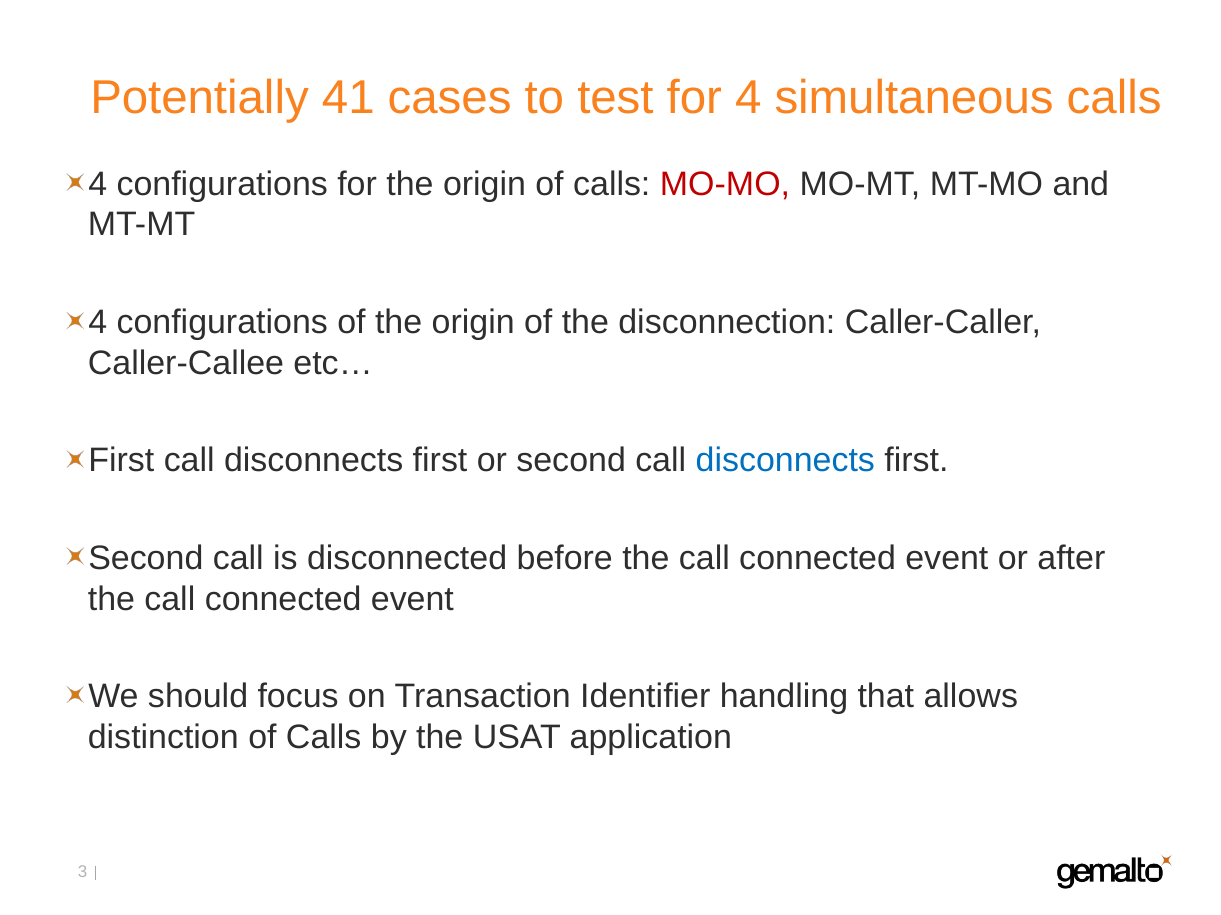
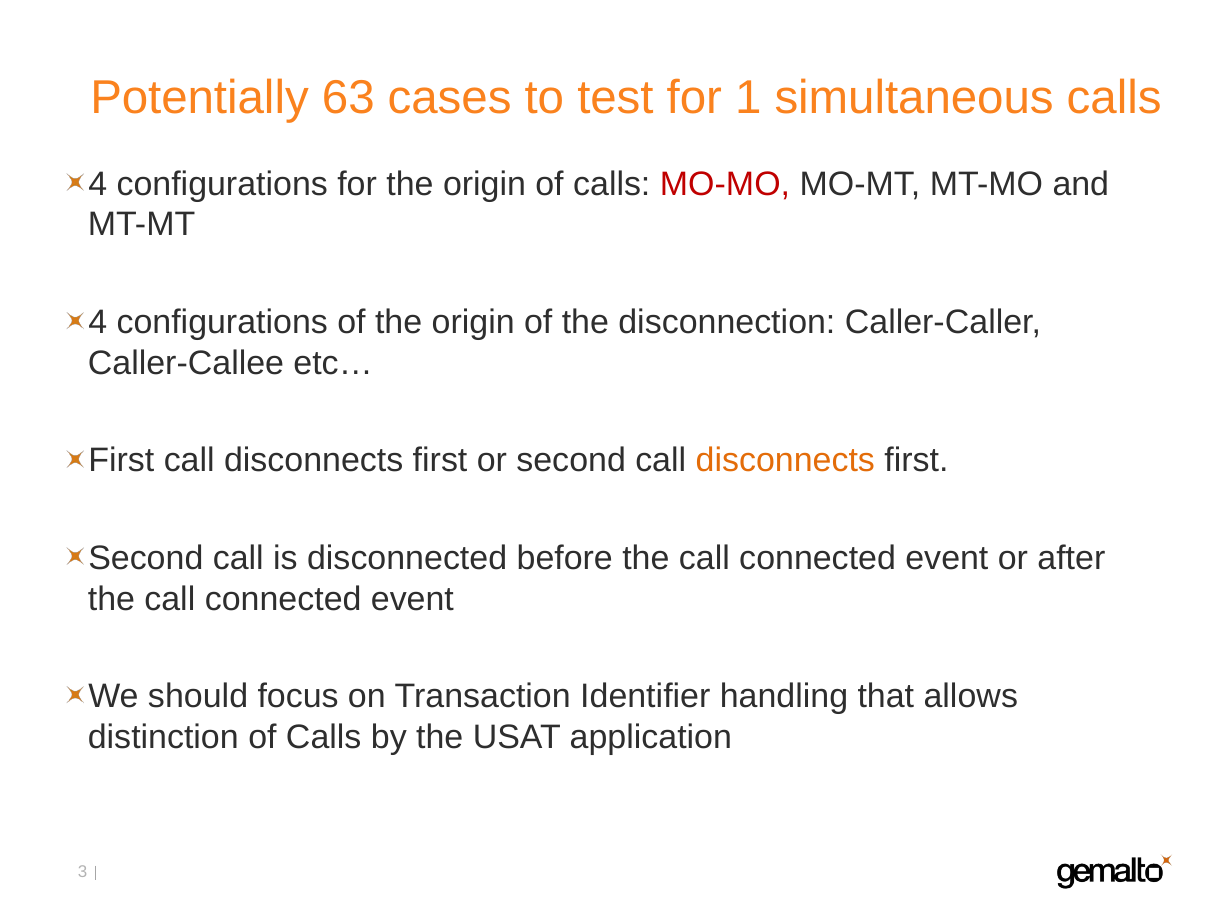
41: 41 -> 63 (348, 98)
for 4: 4 -> 1 (748, 98)
disconnects colour: blue -> orange (785, 461)
